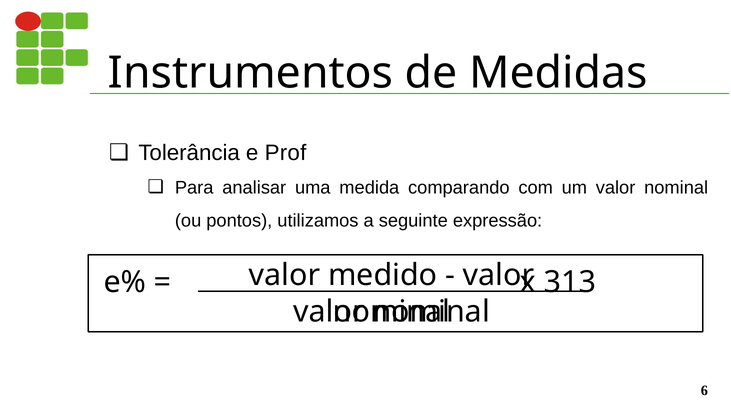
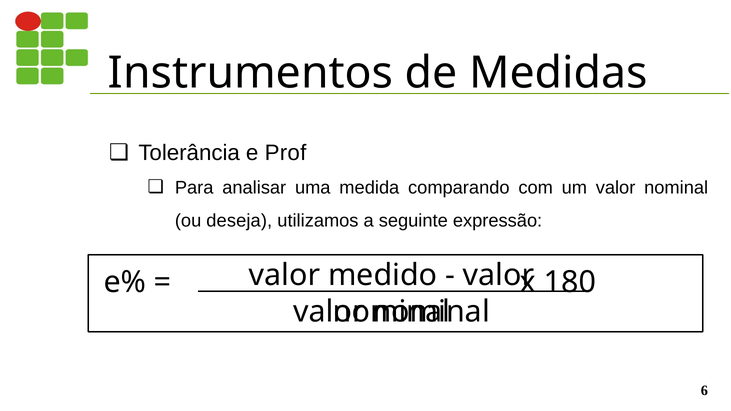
pontos: pontos -> deseja (239, 221)
313: 313 -> 180 (570, 283)
